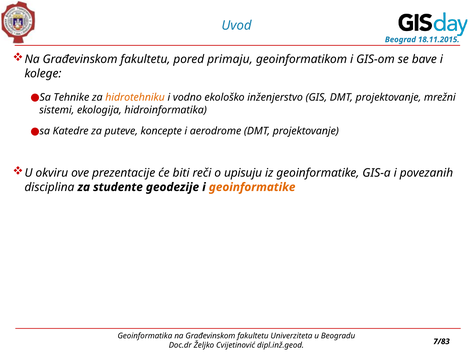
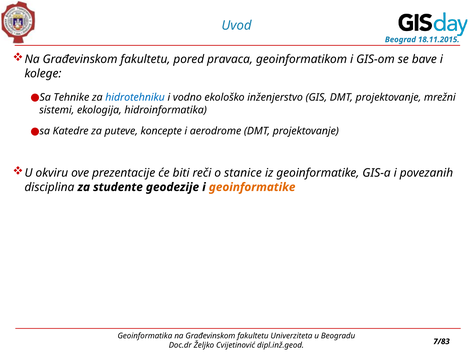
primaju: primaju -> pravaca (230, 59)
hidrotehniku colour: orange -> blue (135, 97)
upisuju: upisuju -> stanice (243, 173)
